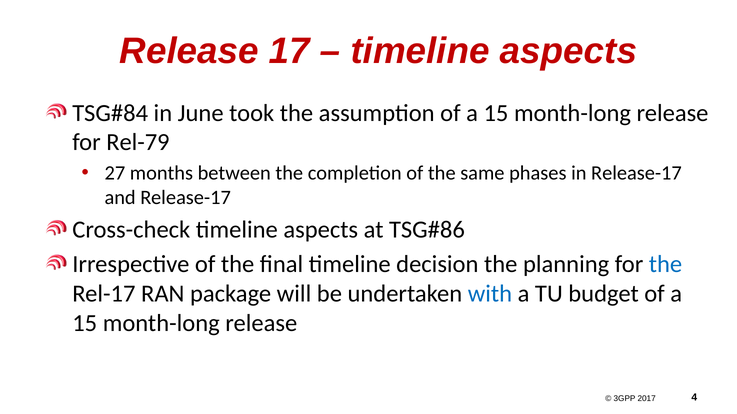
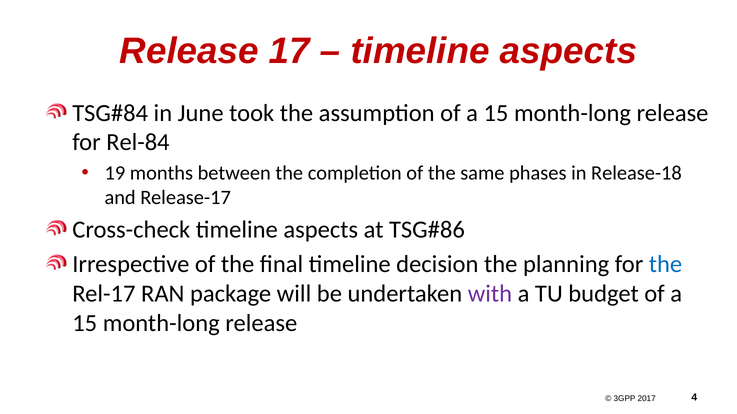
Rel-79: Rel-79 -> Rel-84 (138, 143)
27: 27 -> 19 (115, 173)
in Release-17: Release-17 -> Release-18 (636, 173)
with colour: blue -> purple (490, 294)
